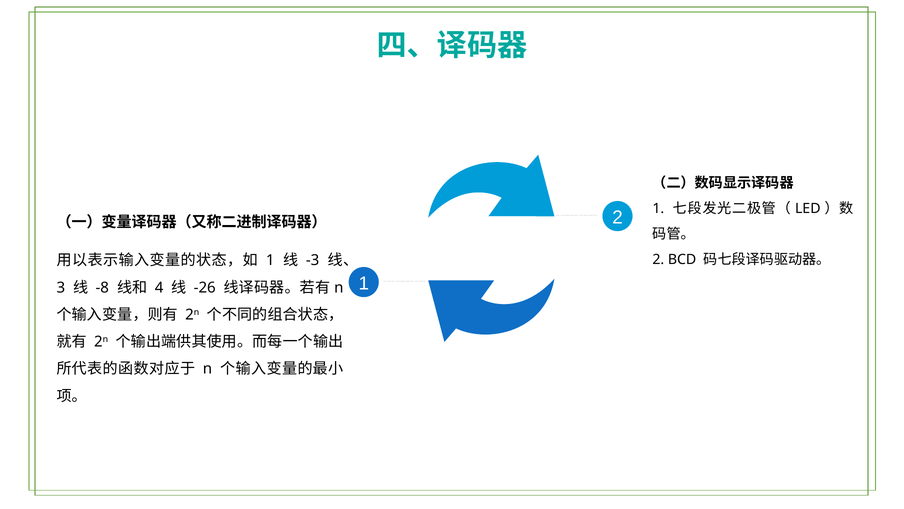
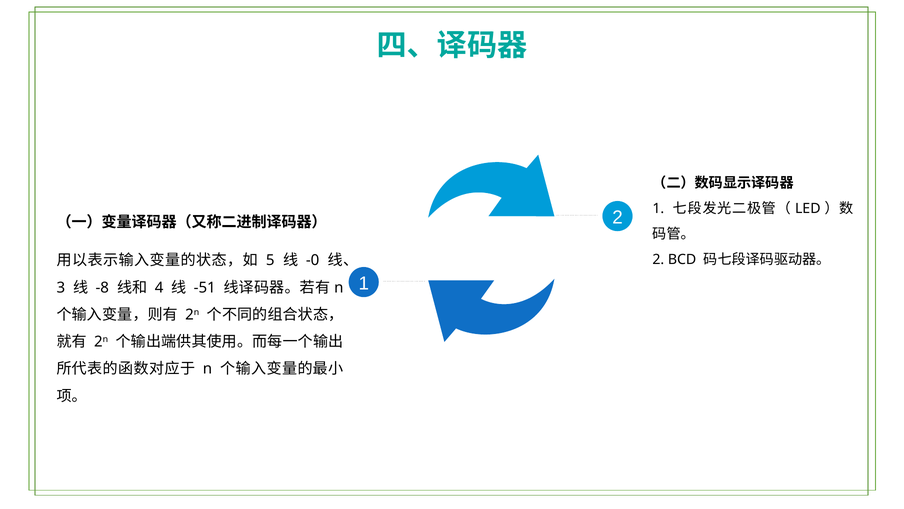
1: 1 -> 5 (270, 260)
-3: -3 -> -0 (313, 260)
-26: -26 -> -51 (205, 287)
